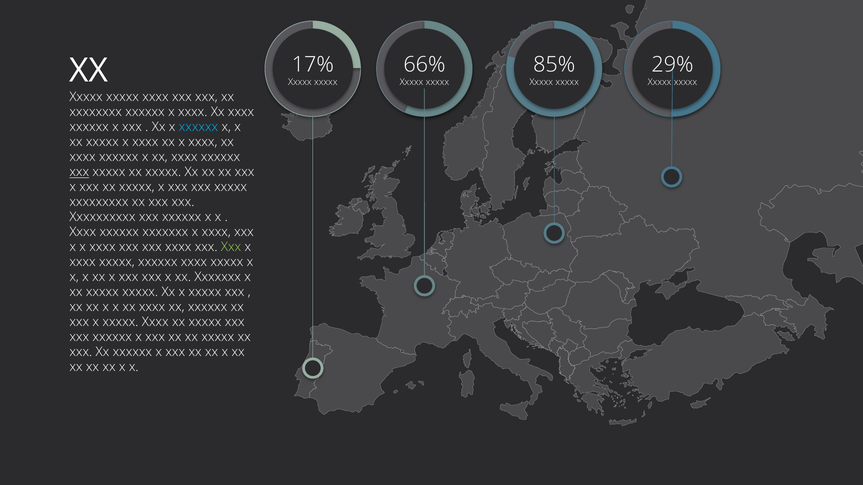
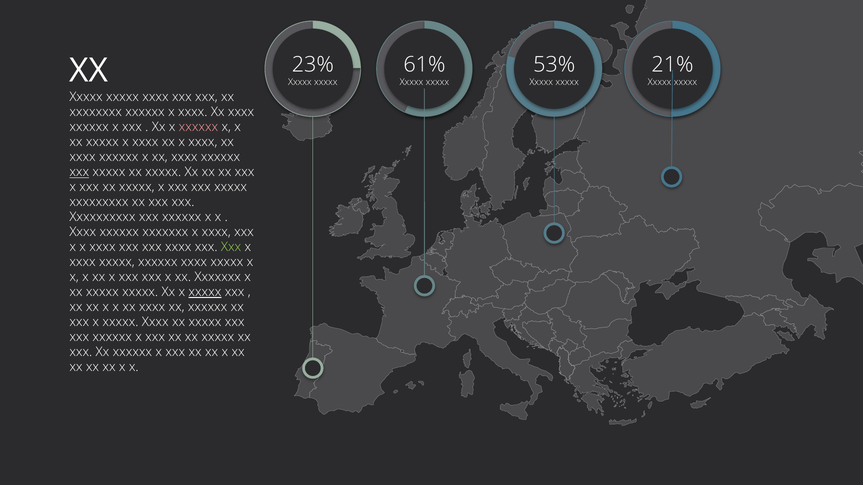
17%: 17% -> 23% (313, 65)
66%: 66% -> 61% (424, 65)
85%: 85% -> 53% (554, 65)
29%: 29% -> 21% (673, 65)
xxxxxx colour: light blue -> pink (198, 127)
xxxxx underline: none -> present (205, 292)
